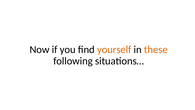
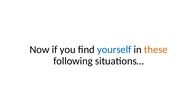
yourself colour: orange -> blue (114, 49)
